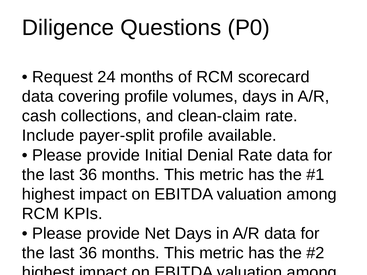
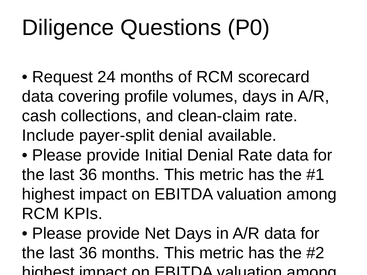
payer-split profile: profile -> denial (181, 136)
